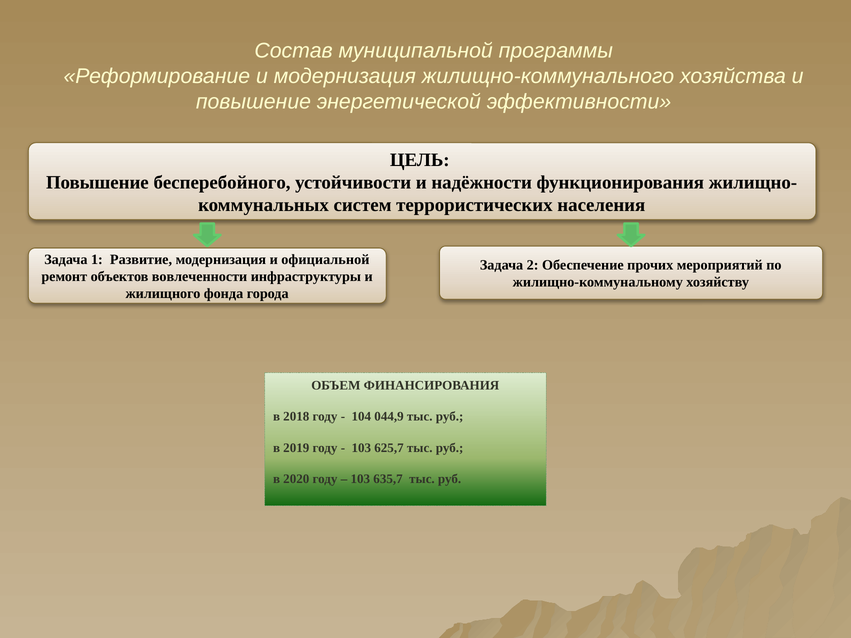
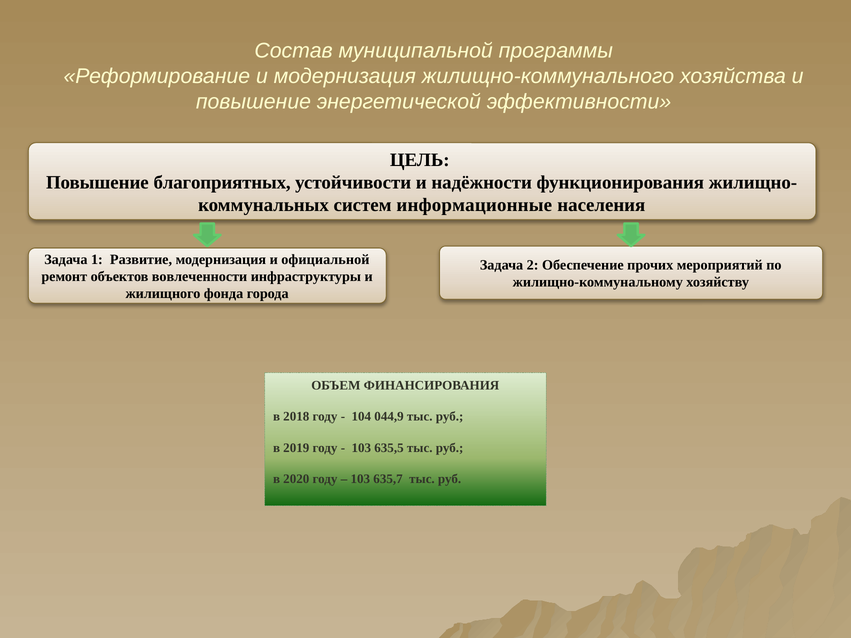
бесперебойного: бесперебойного -> благоприятных (222, 183)
террористических: террористических -> информационные (474, 205)
625,7: 625,7 -> 635,5 (389, 448)
